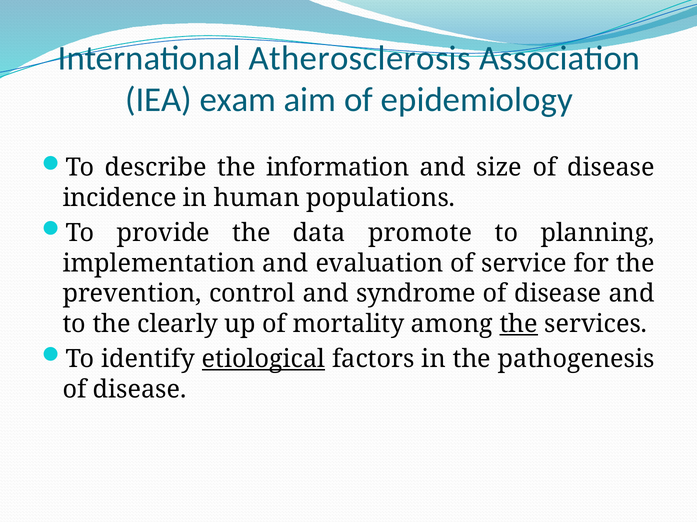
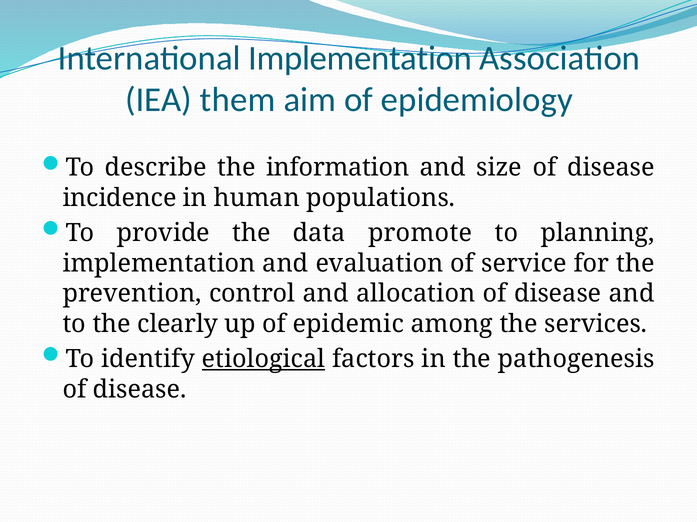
International Atherosclerosis: Atherosclerosis -> Implementation (360, 58)
exam: exam -> them (238, 100)
syndrome: syndrome -> allocation (416, 294)
mortality: mortality -> epidemic (348, 324)
the underline: present -> none (519, 324)
